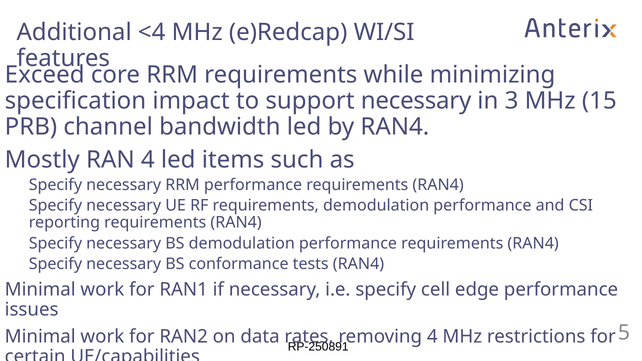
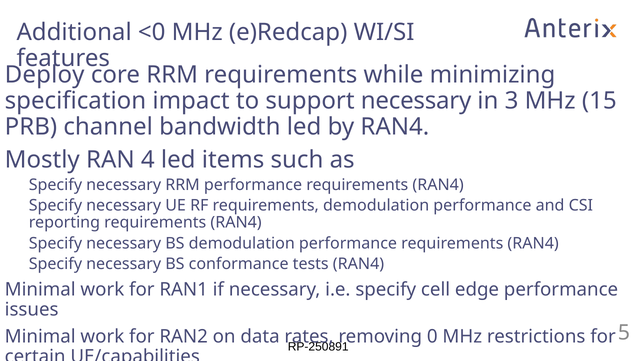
<4: <4 -> <0 (152, 32)
Exceed: Exceed -> Deploy (45, 75)
removing 4: 4 -> 0 (432, 337)
